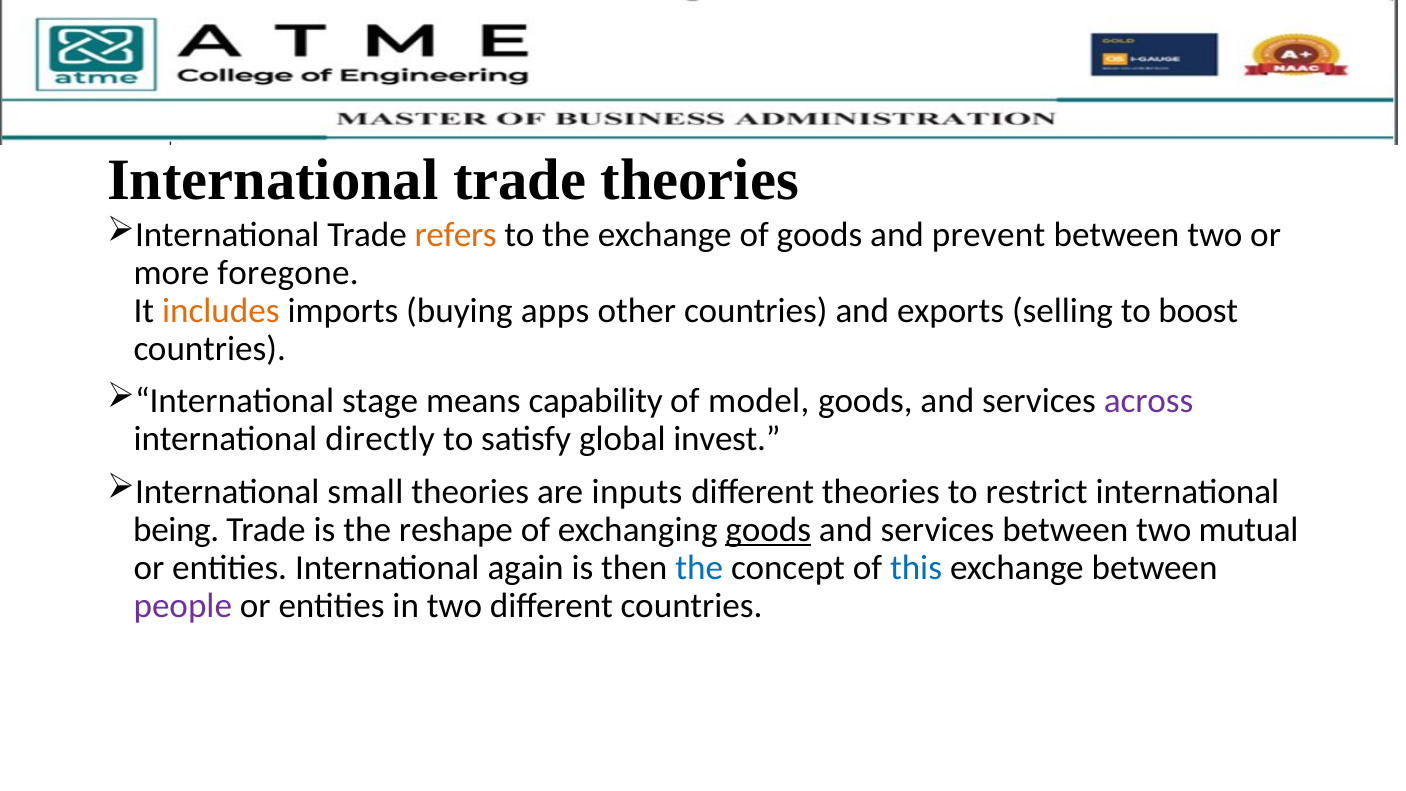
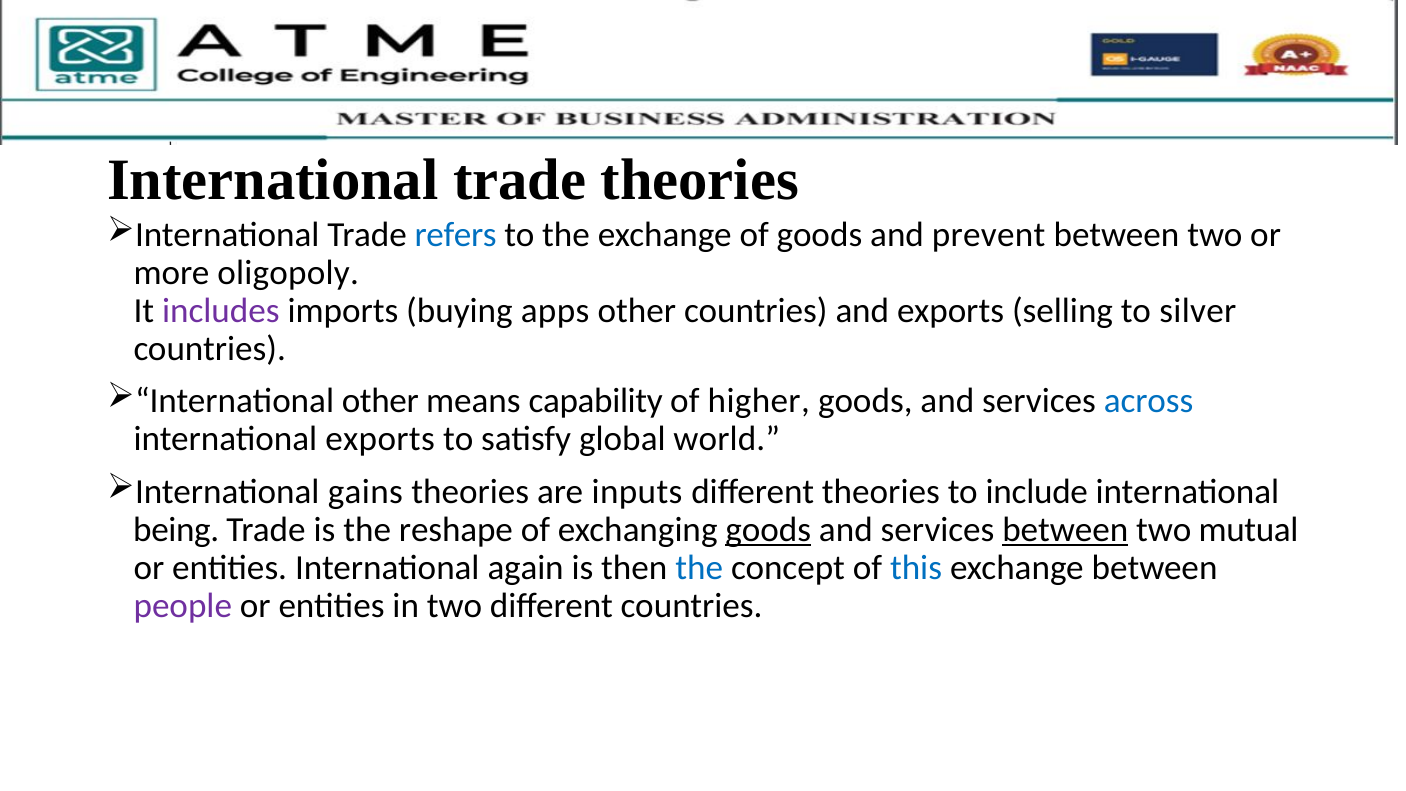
refers colour: orange -> blue (456, 235)
foregone: foregone -> oligopoly (288, 273)
includes colour: orange -> purple (221, 310)
boost: boost -> silver (1198, 310)
International stage: stage -> other (380, 401)
model: model -> higher (759, 401)
across colour: purple -> blue (1149, 401)
international directly: directly -> exports (380, 439)
invest: invest -> world (727, 439)
small: small -> gains (365, 492)
restrict: restrict -> include (1037, 492)
between underline: none -> present (1065, 530)
